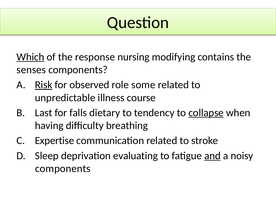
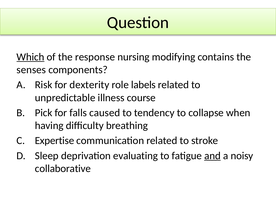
Risk underline: present -> none (44, 85)
observed: observed -> dexterity (89, 85)
some: some -> labels (143, 85)
Last: Last -> Pick (44, 113)
dietary: dietary -> caused (105, 113)
collapse underline: present -> none (206, 113)
components: components -> collaborative (63, 169)
